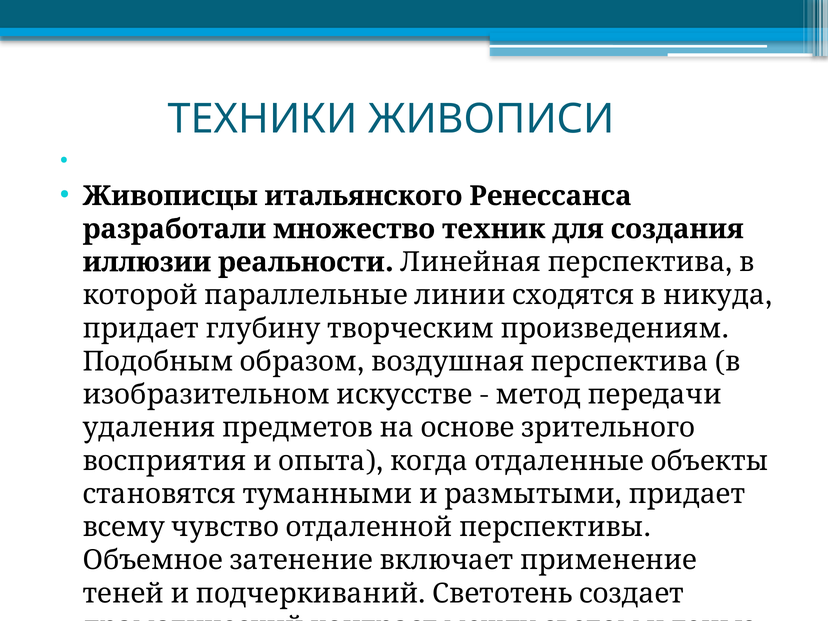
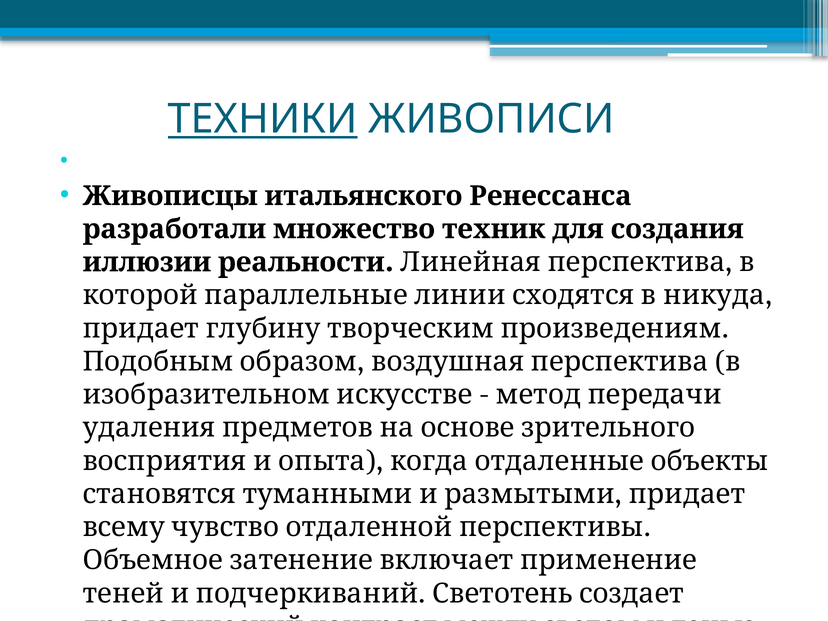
ТЕХНИКИ underline: none -> present (263, 119)
